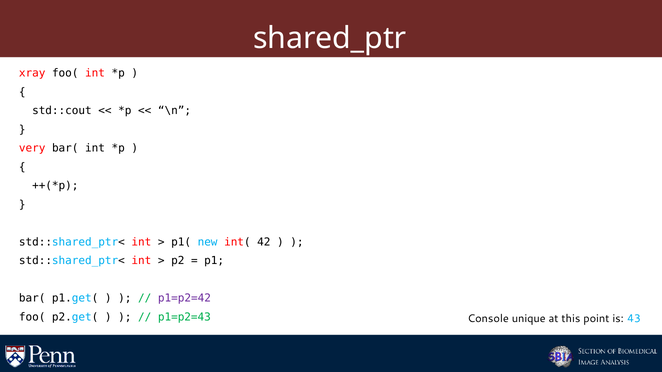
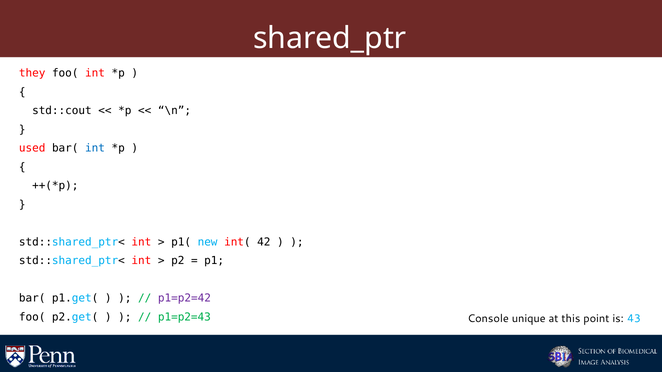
xray: xray -> they (32, 73)
very: very -> used (32, 148)
int colour: black -> blue (95, 148)
